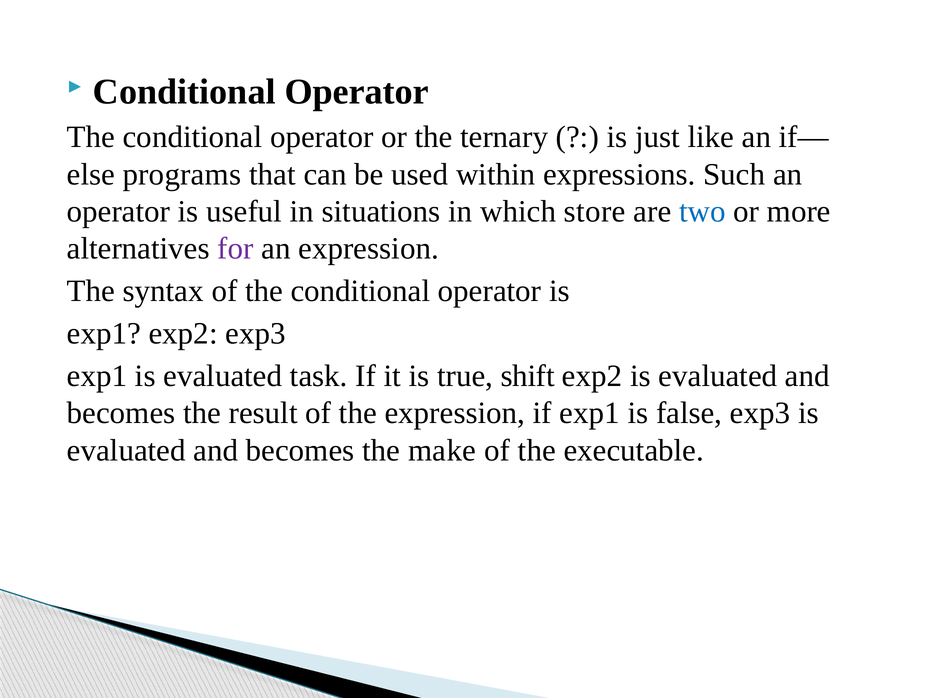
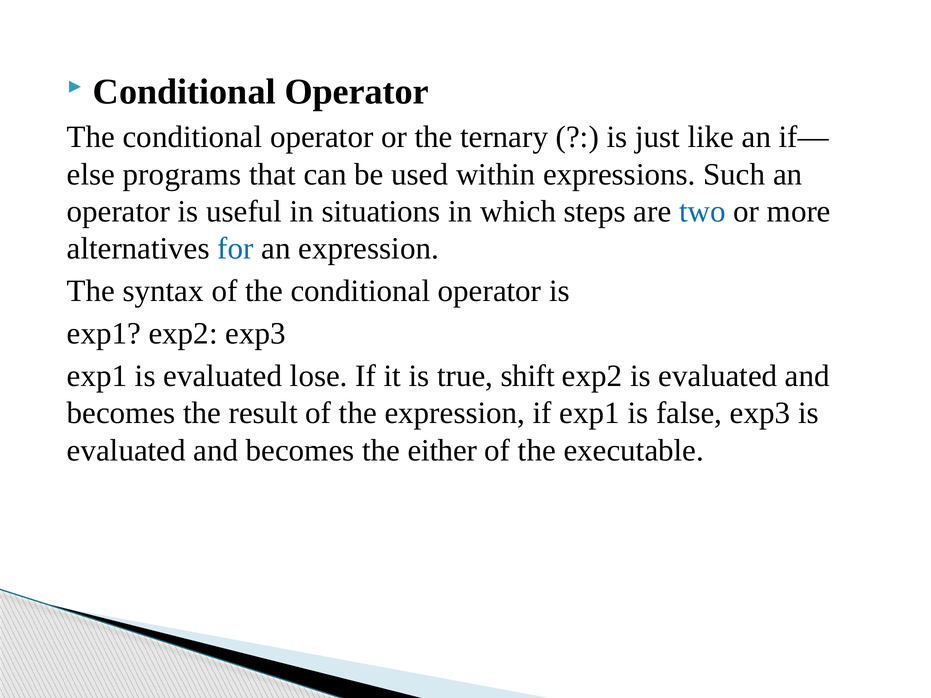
store: store -> steps (595, 212)
for colour: purple -> blue (236, 249)
task: task -> lose (319, 376)
make: make -> either (442, 451)
